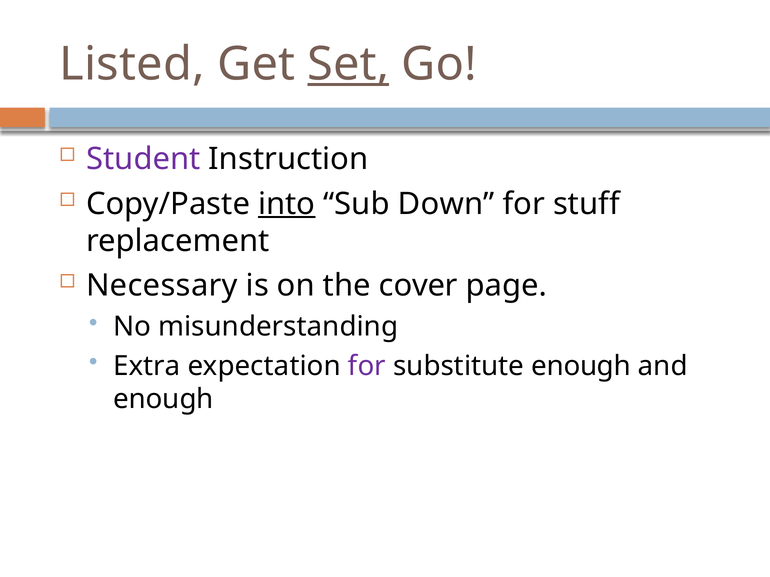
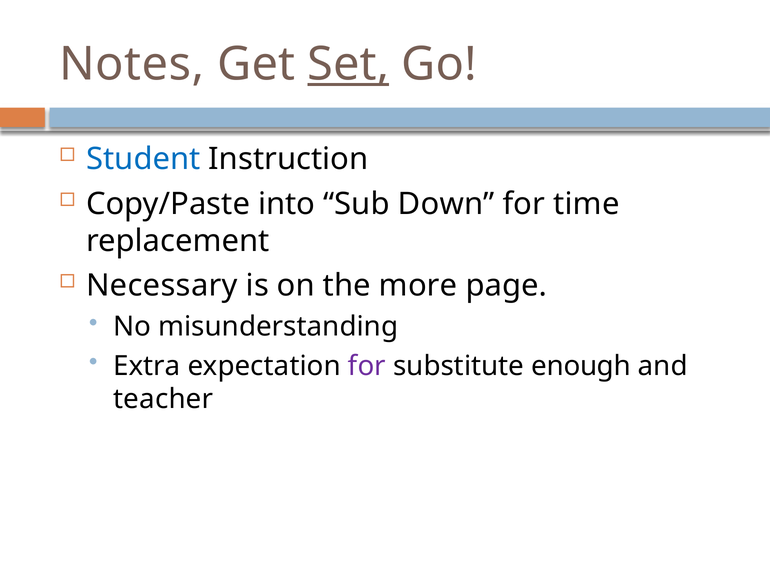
Listed: Listed -> Notes (132, 64)
Student colour: purple -> blue (143, 159)
into underline: present -> none (287, 204)
stuff: stuff -> time (586, 204)
cover: cover -> more (418, 286)
enough: enough -> teacher (163, 400)
